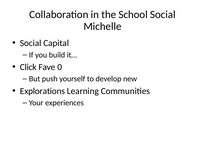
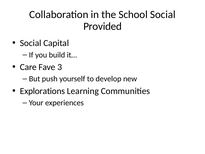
Michelle: Michelle -> Provided (103, 26)
Click: Click -> Care (28, 67)
0: 0 -> 3 (60, 67)
